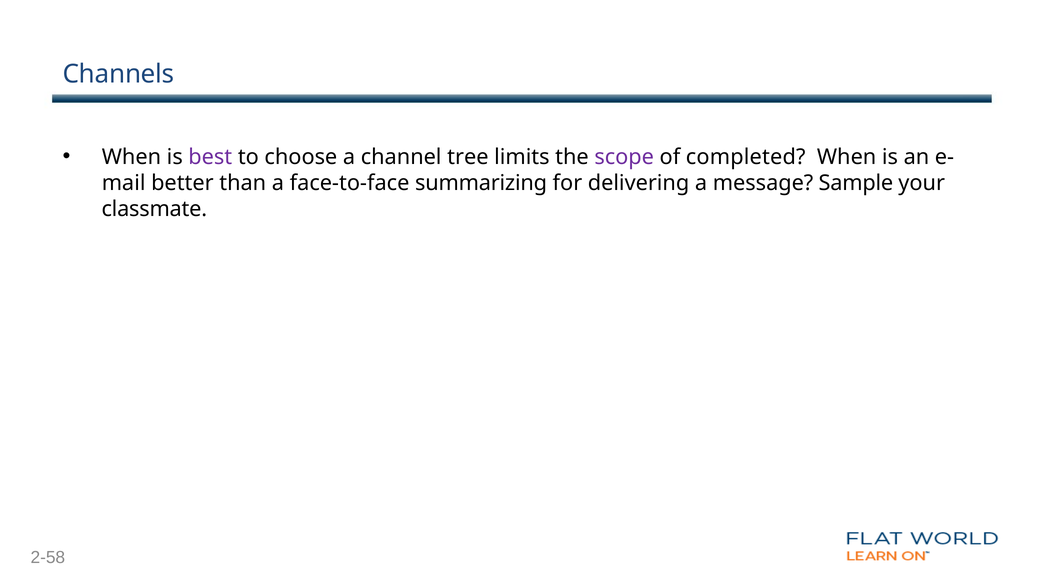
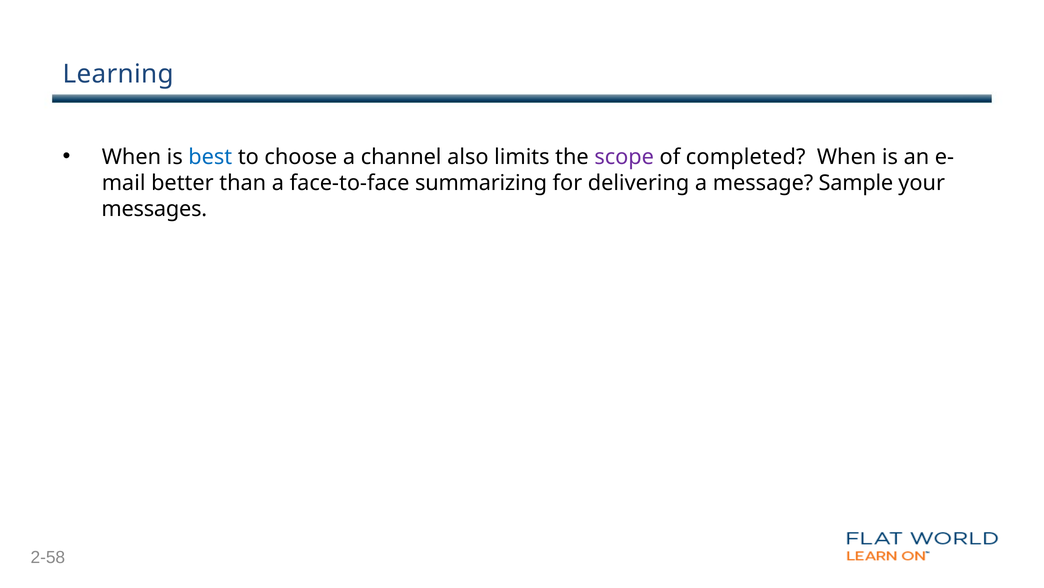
Channels: Channels -> Learning (118, 74)
best colour: purple -> blue (210, 157)
tree: tree -> also (468, 157)
classmate: classmate -> messages (154, 209)
